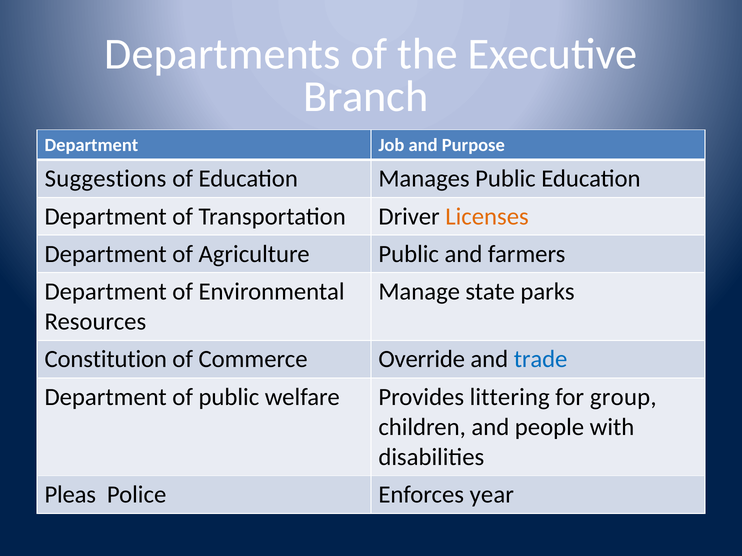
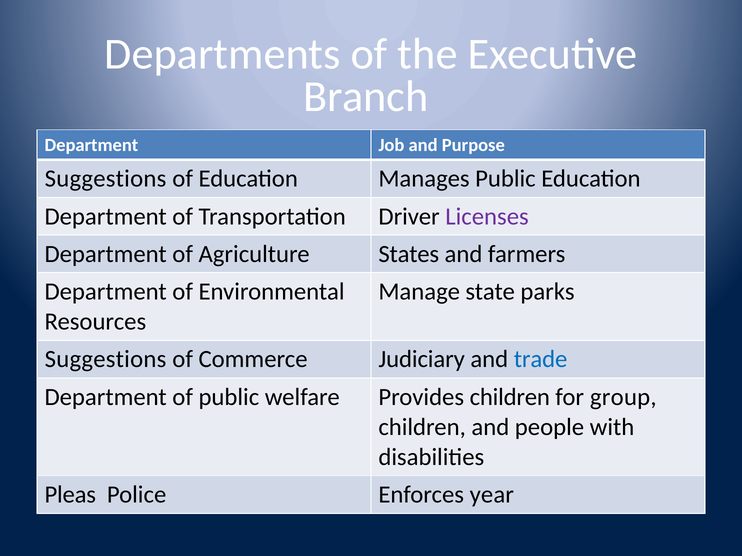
Licenses colour: orange -> purple (487, 217)
Agriculture Public: Public -> States (409, 254)
Constitution: Constitution -> Suggestions (106, 360)
Override: Override -> Judiciary (422, 360)
Provides littering: littering -> children (510, 397)
